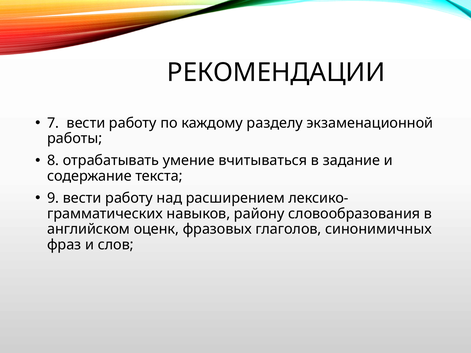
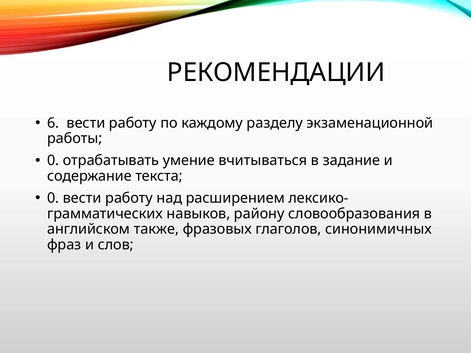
7: 7 -> 6 (53, 123)
8: 8 -> 0 (53, 161)
9: 9 -> 0 (53, 198)
оценк: оценк -> также (156, 229)
